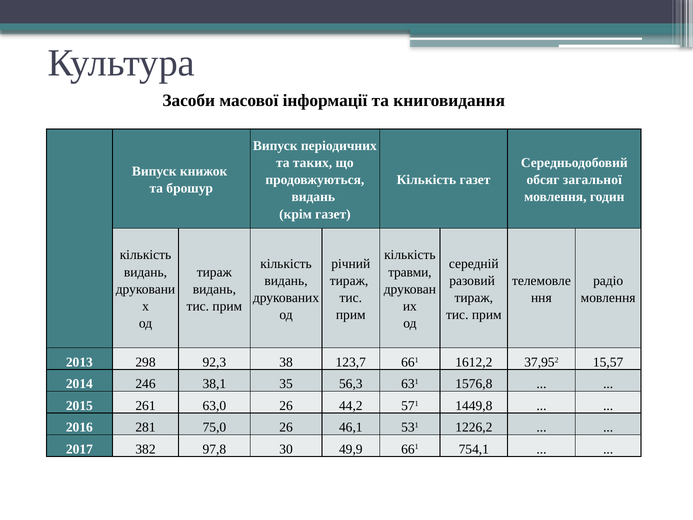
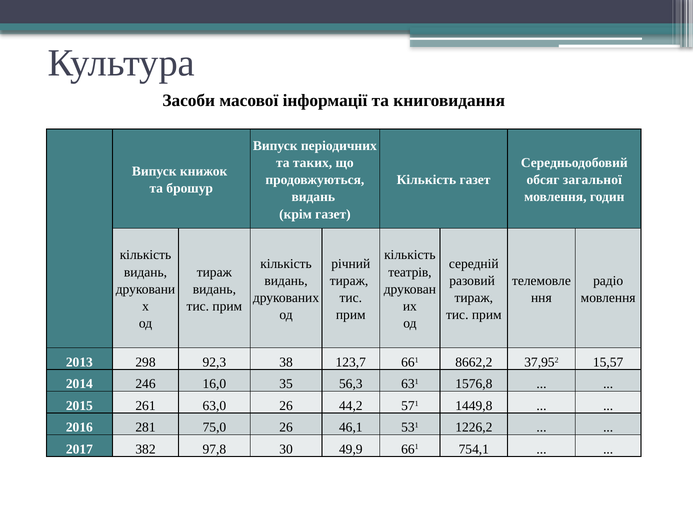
травми: травми -> театрів (410, 272)
1612,2: 1612,2 -> 8662,2 (474, 362)
38,1: 38,1 -> 16,0 (214, 384)
